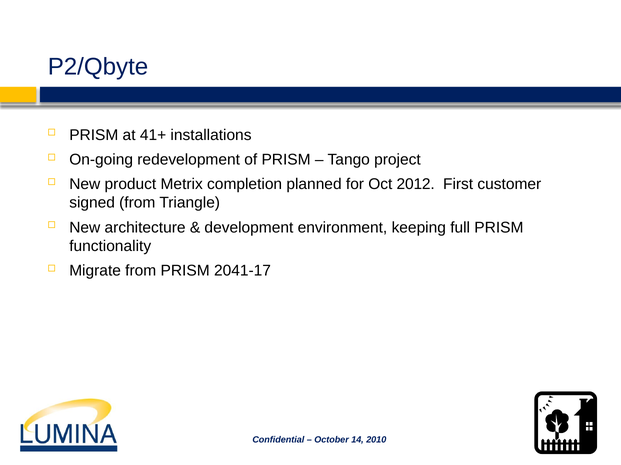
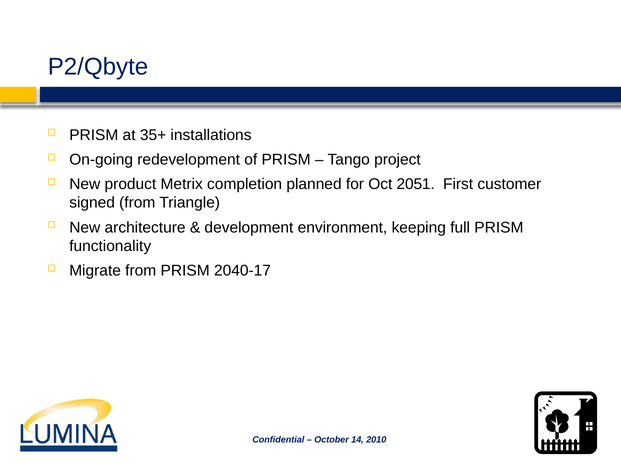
41+: 41+ -> 35+ (153, 135)
2012: 2012 -> 2051 (416, 184)
2041-17: 2041-17 -> 2040-17 (242, 271)
